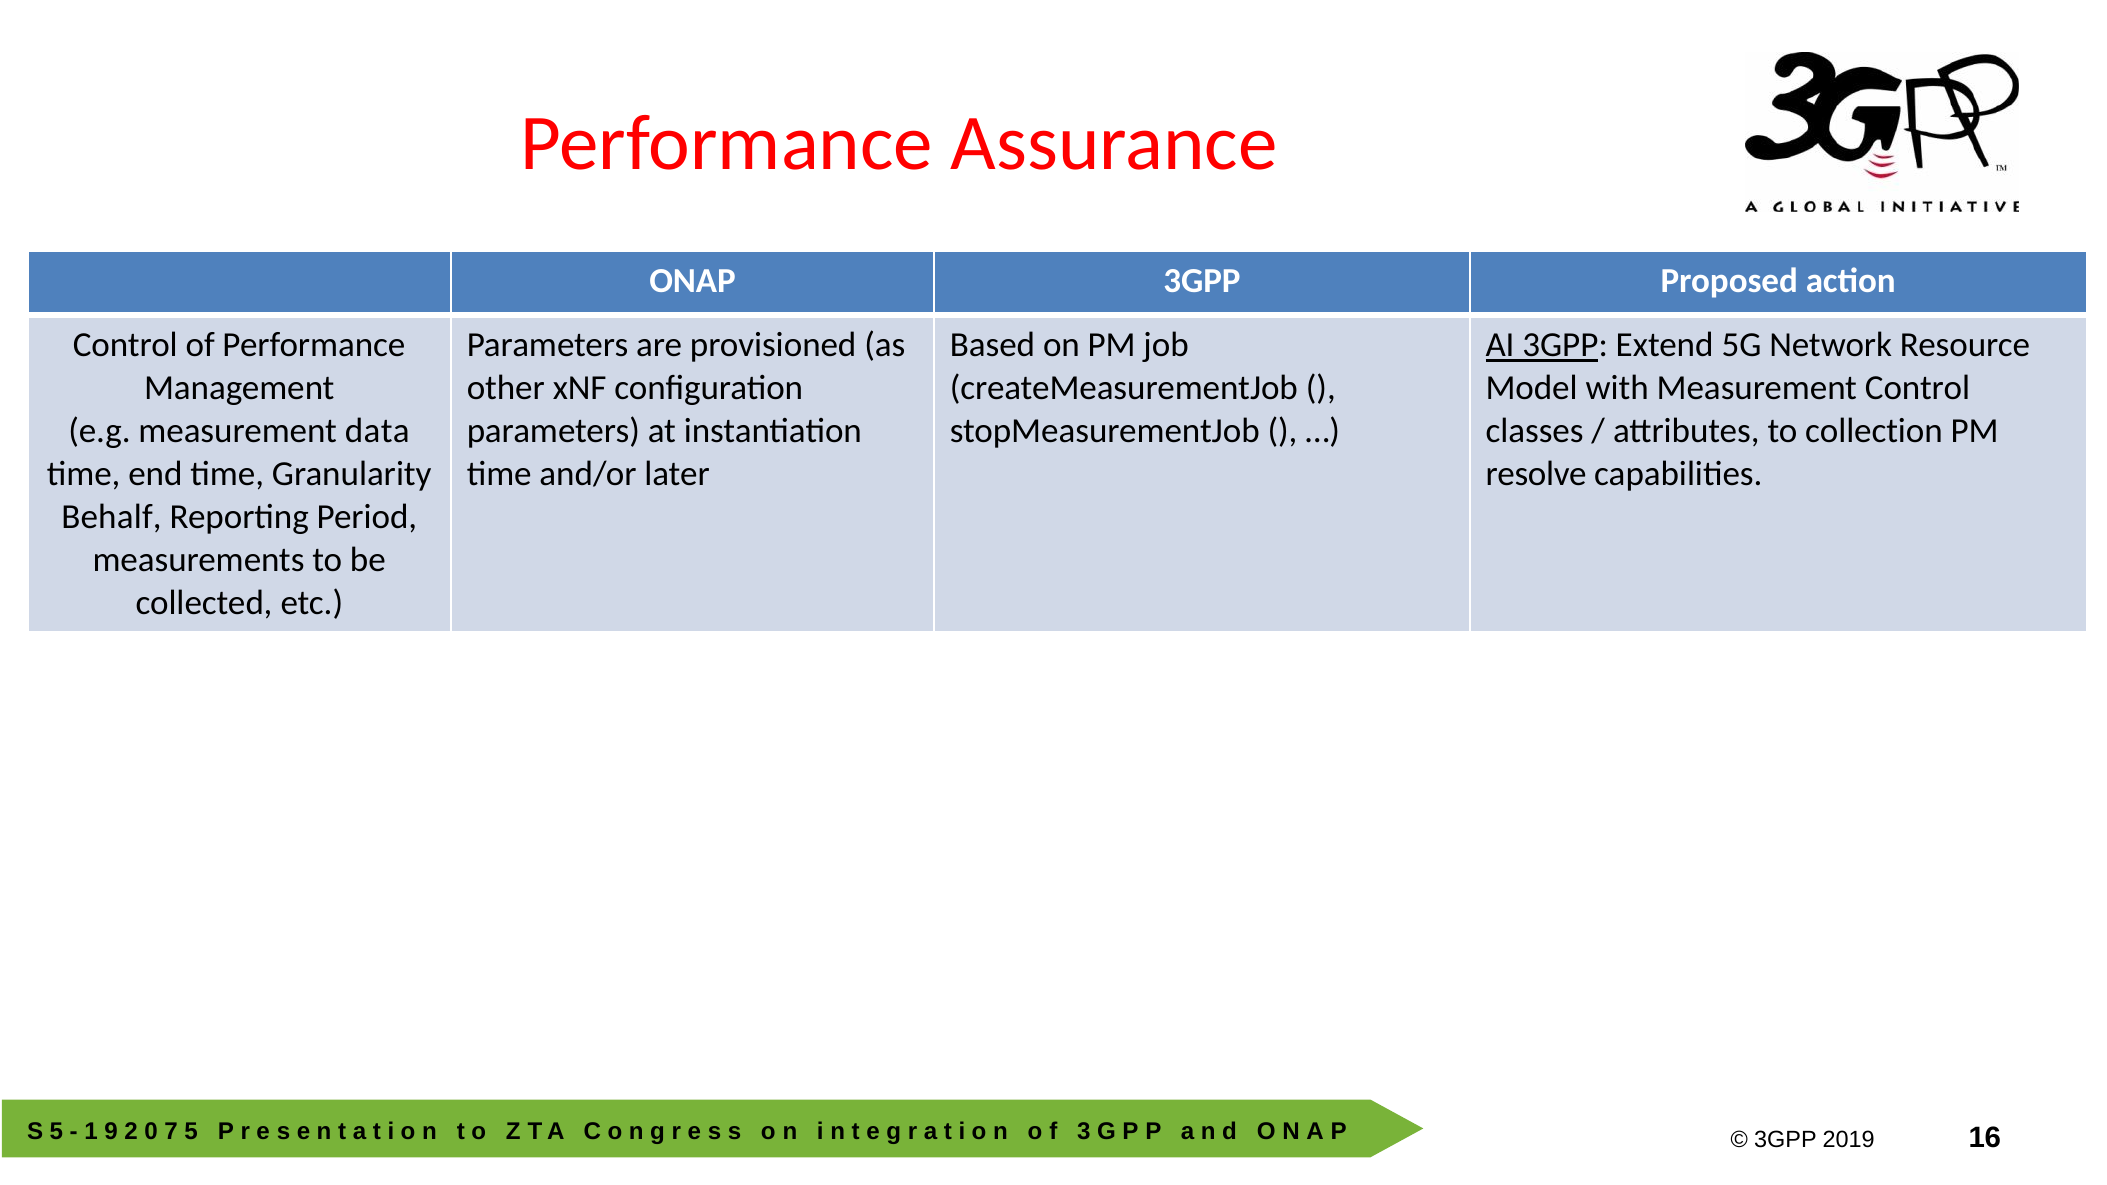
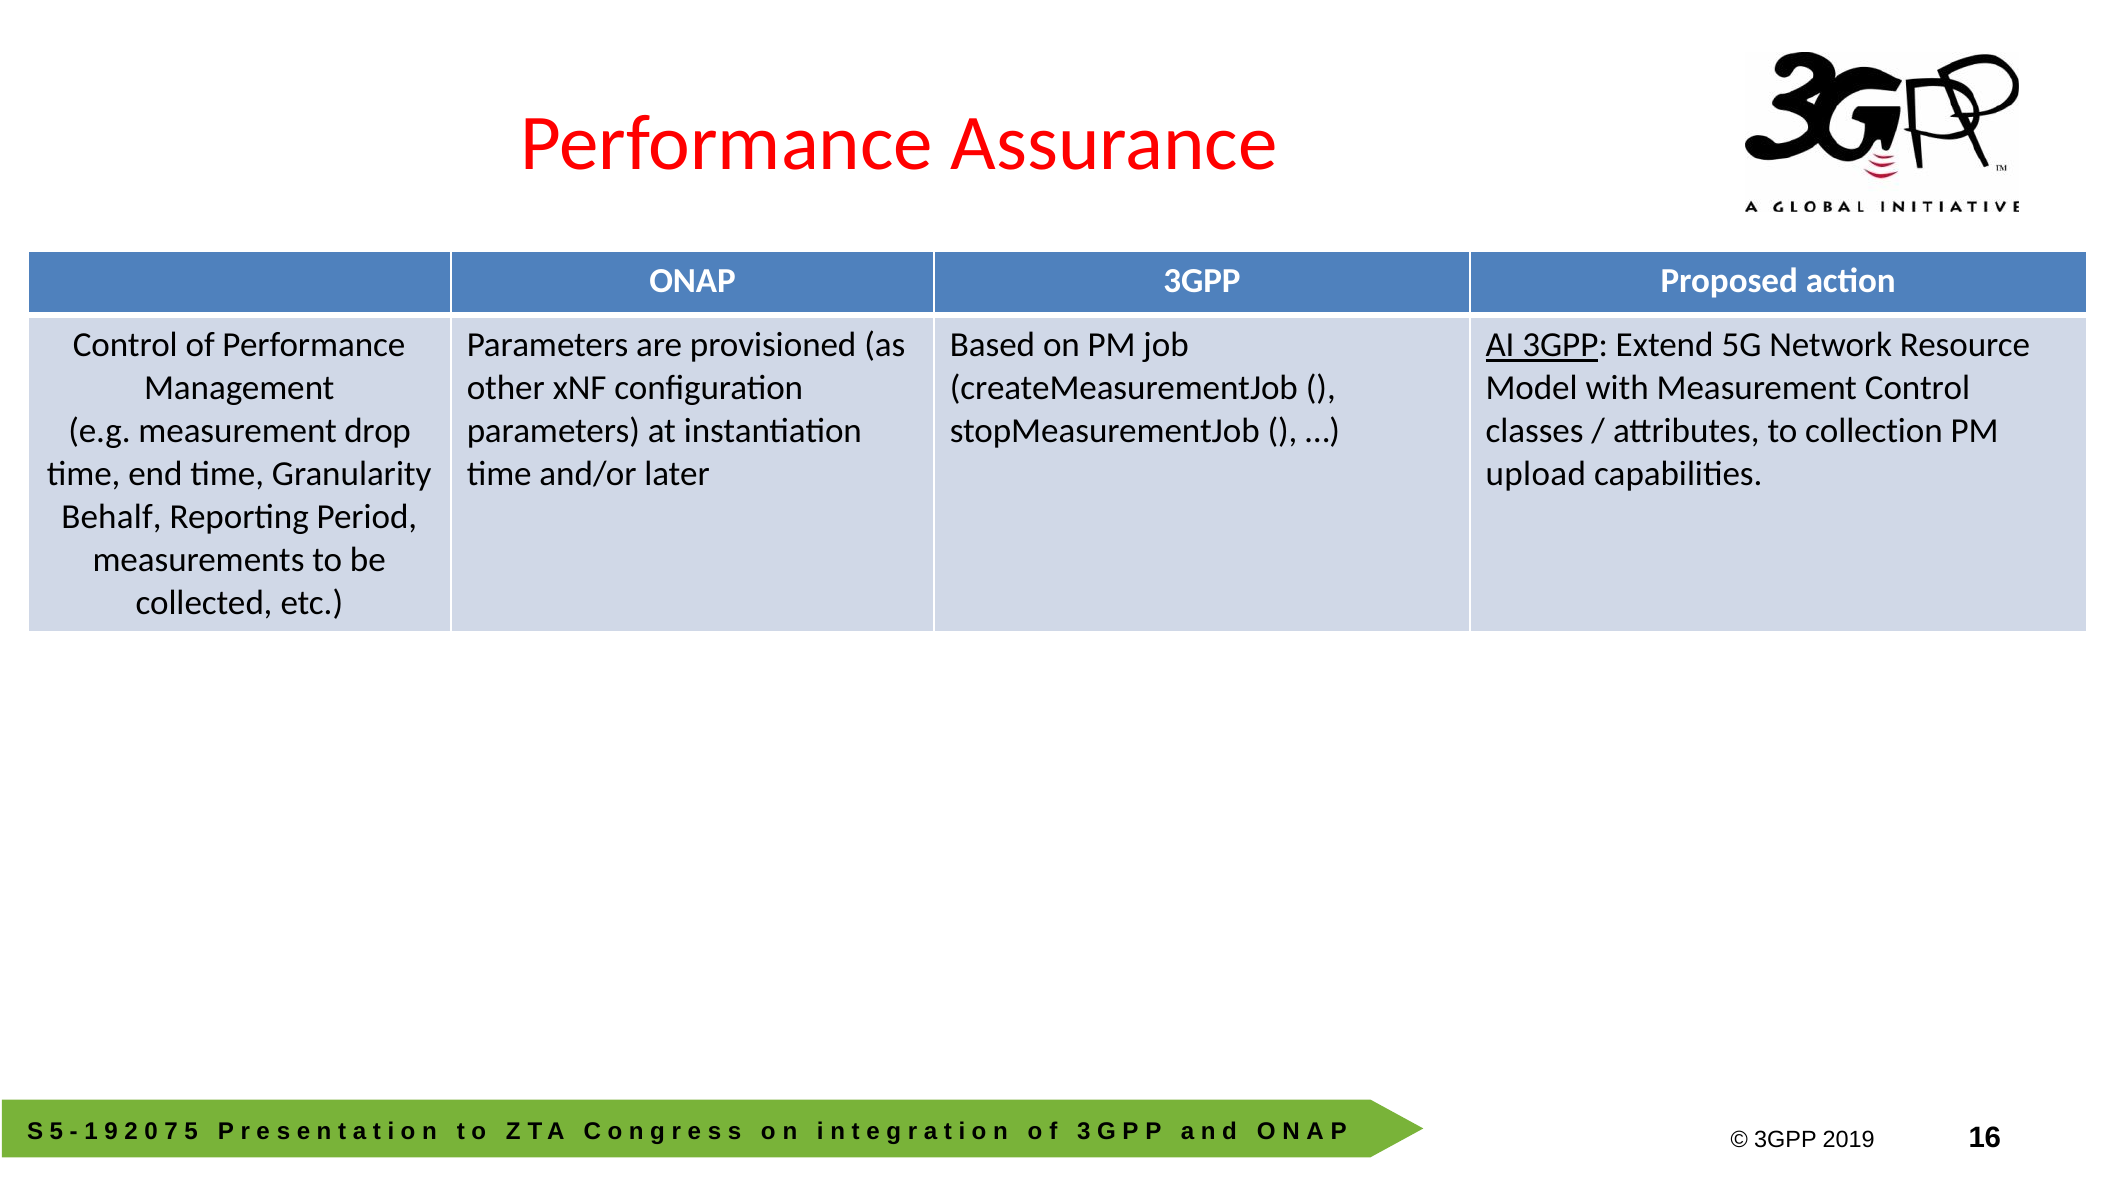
data: data -> drop (378, 431)
resolve: resolve -> upload (1536, 474)
